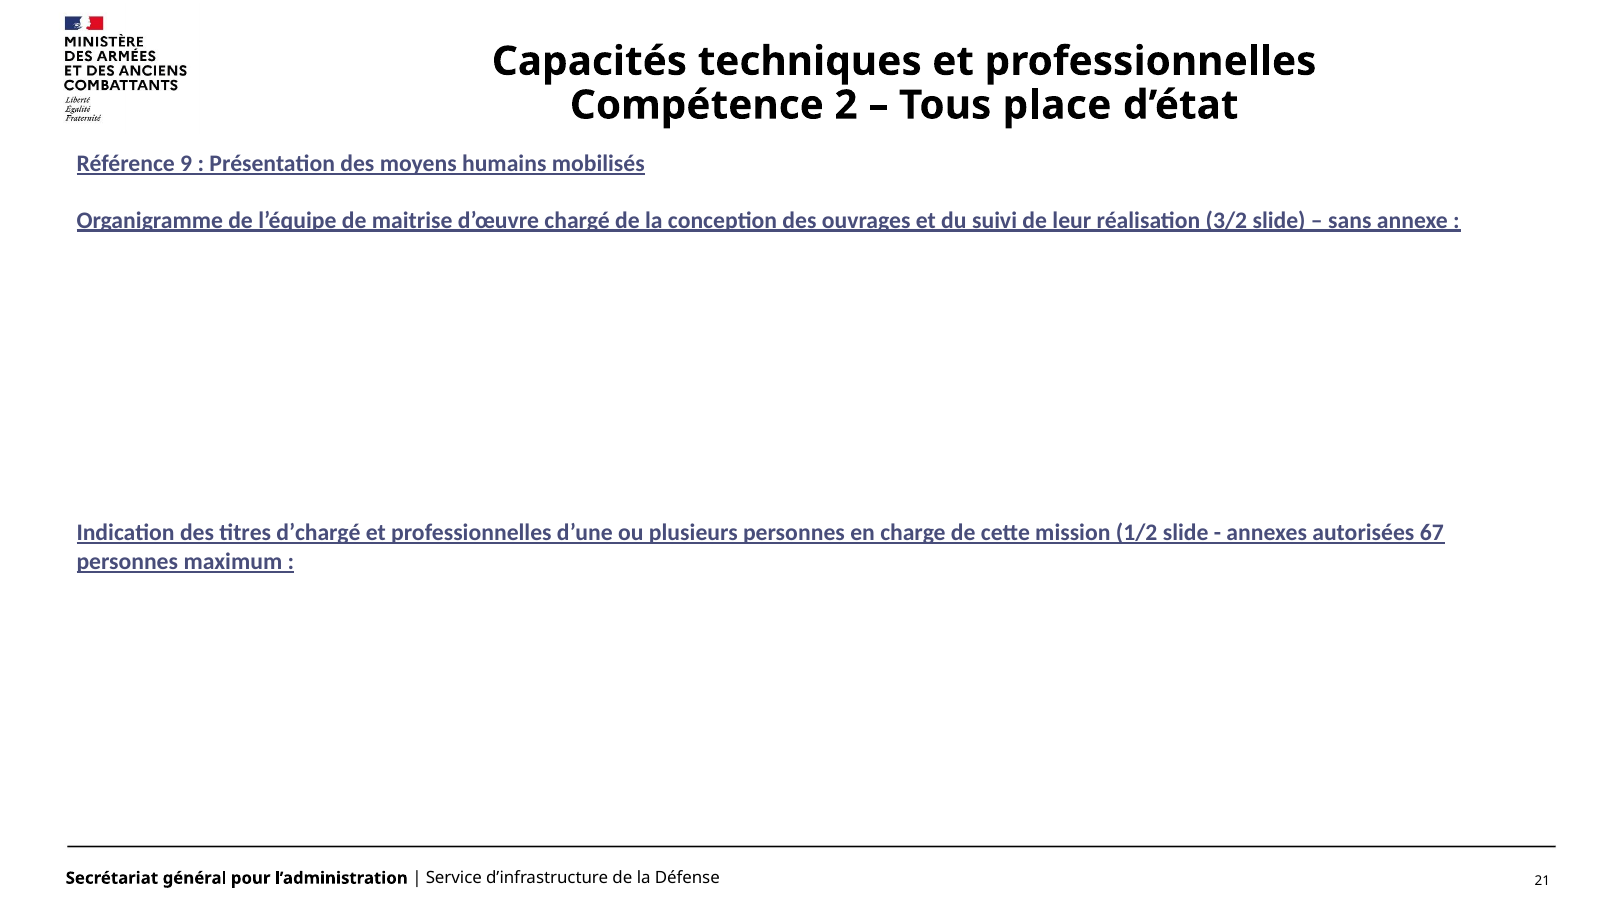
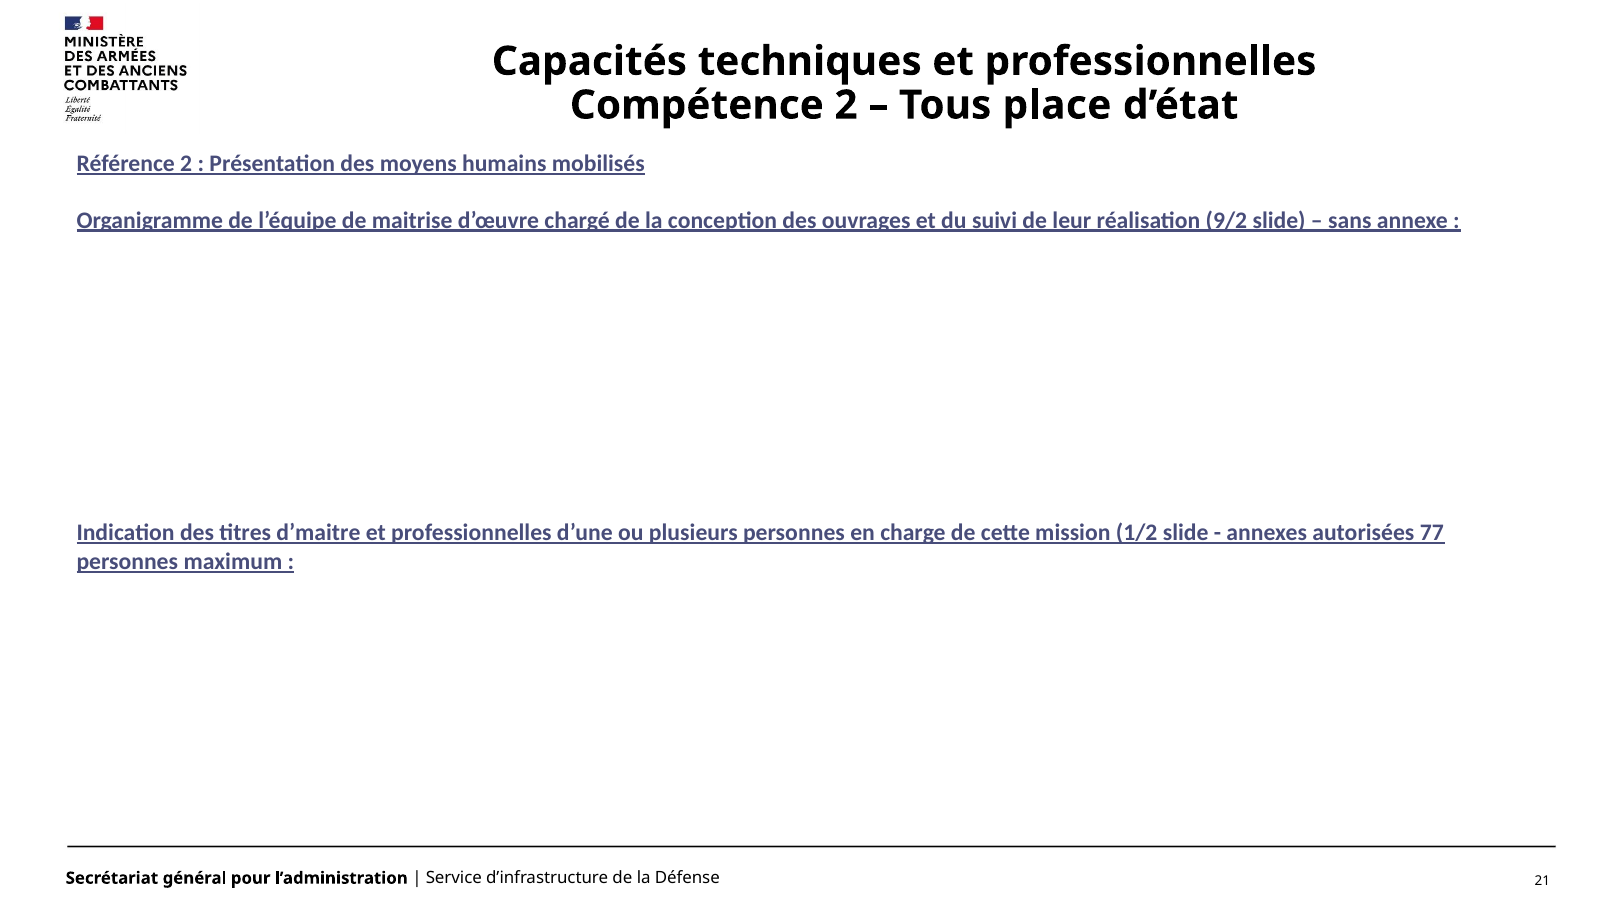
Référence 9: 9 -> 2 (186, 163)
3/2: 3/2 -> 9/2 (1226, 220)
d’chargé: d’chargé -> d’maitre (318, 533)
67: 67 -> 77 (1432, 533)
